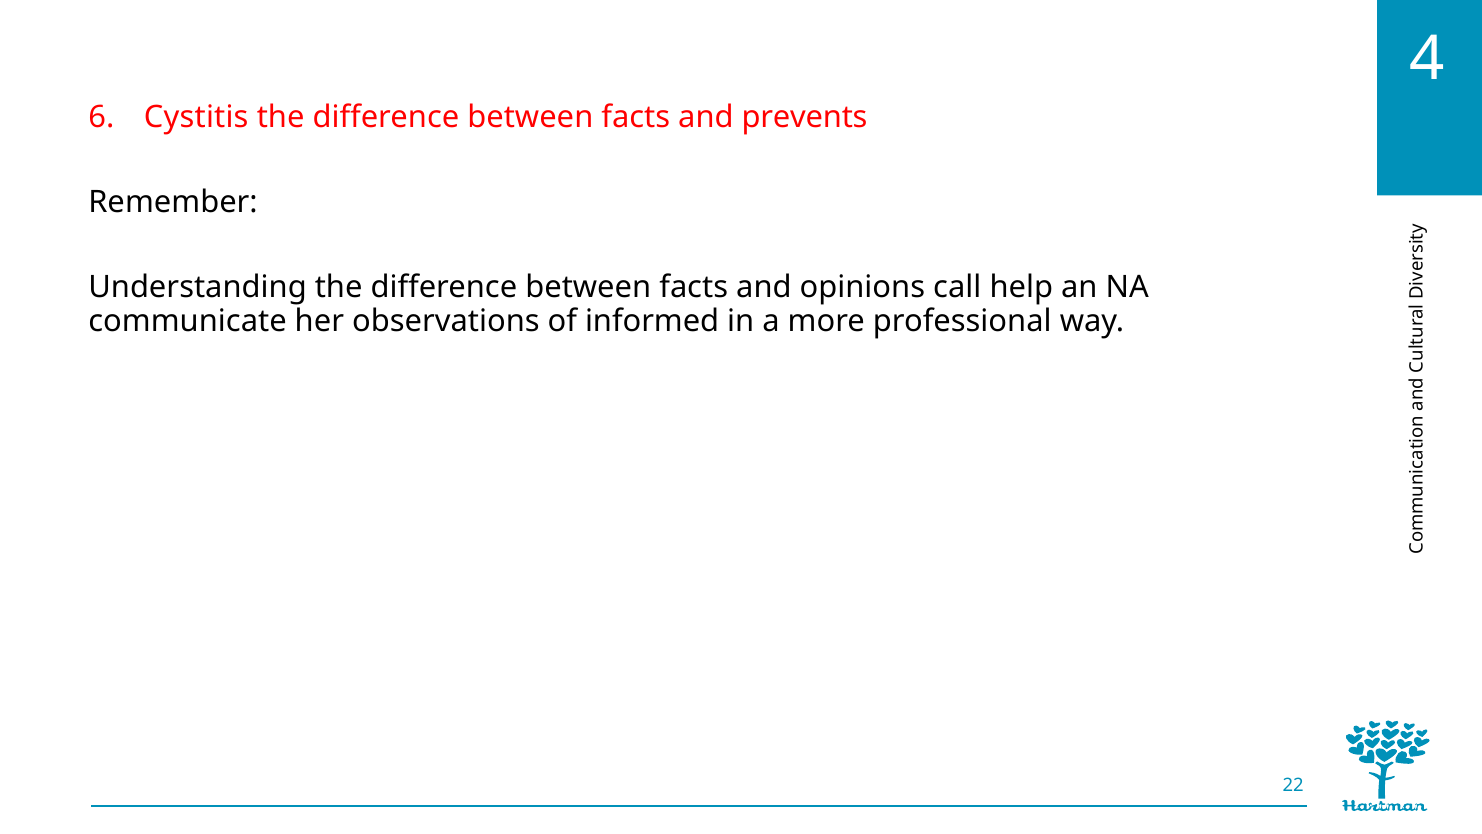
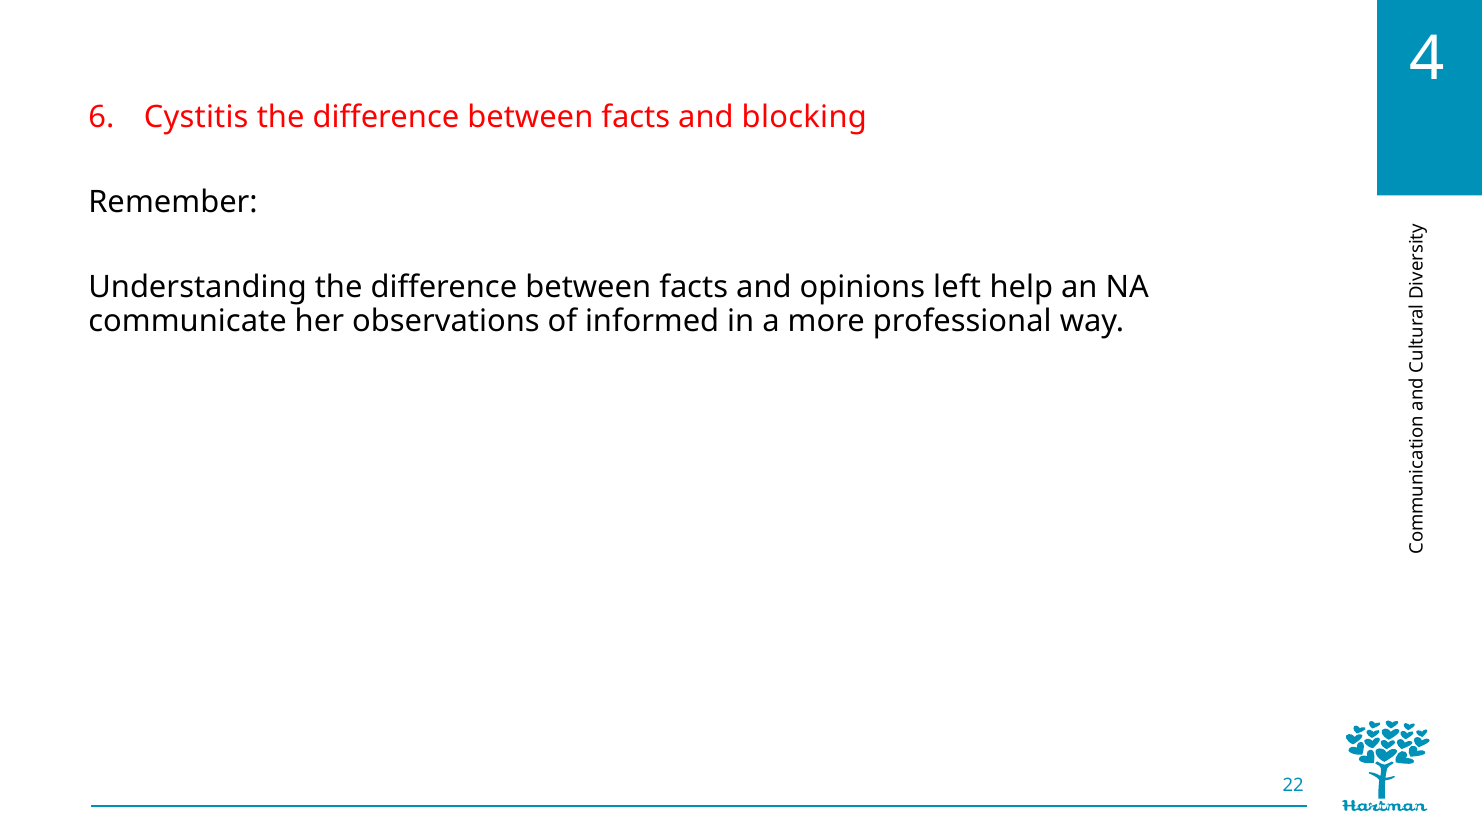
prevents: prevents -> blocking (804, 117)
call: call -> left (957, 287)
